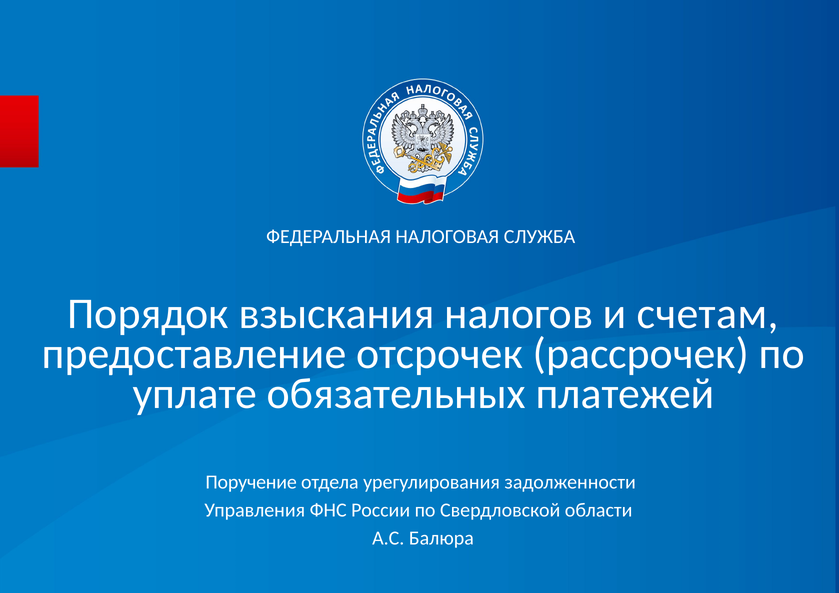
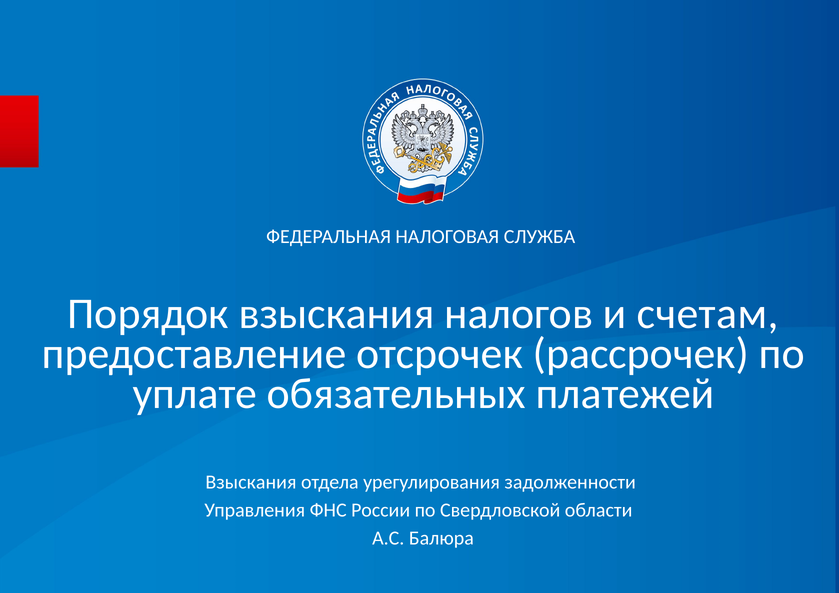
Поручение: Поручение -> Взыскания (251, 483)
